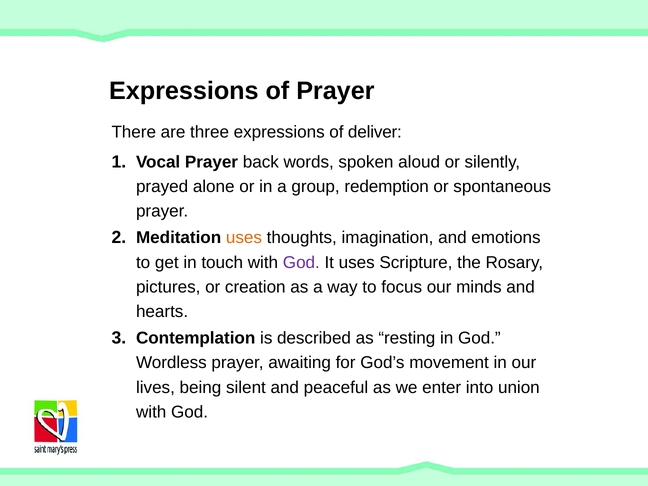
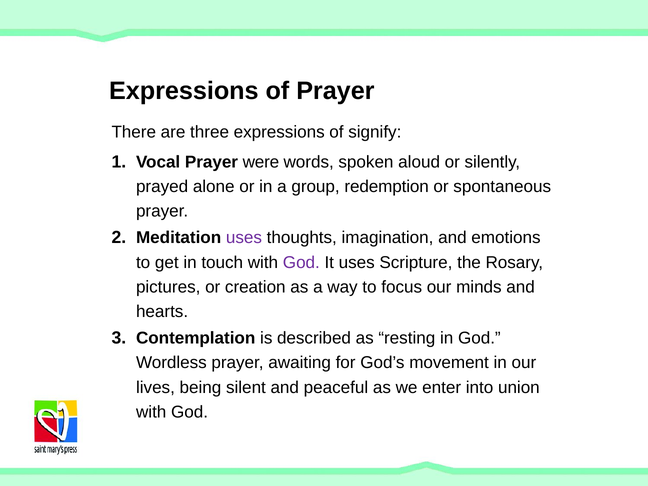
deliver: deliver -> signify (375, 132)
back: back -> were (261, 162)
uses colour: orange -> purple (244, 238)
